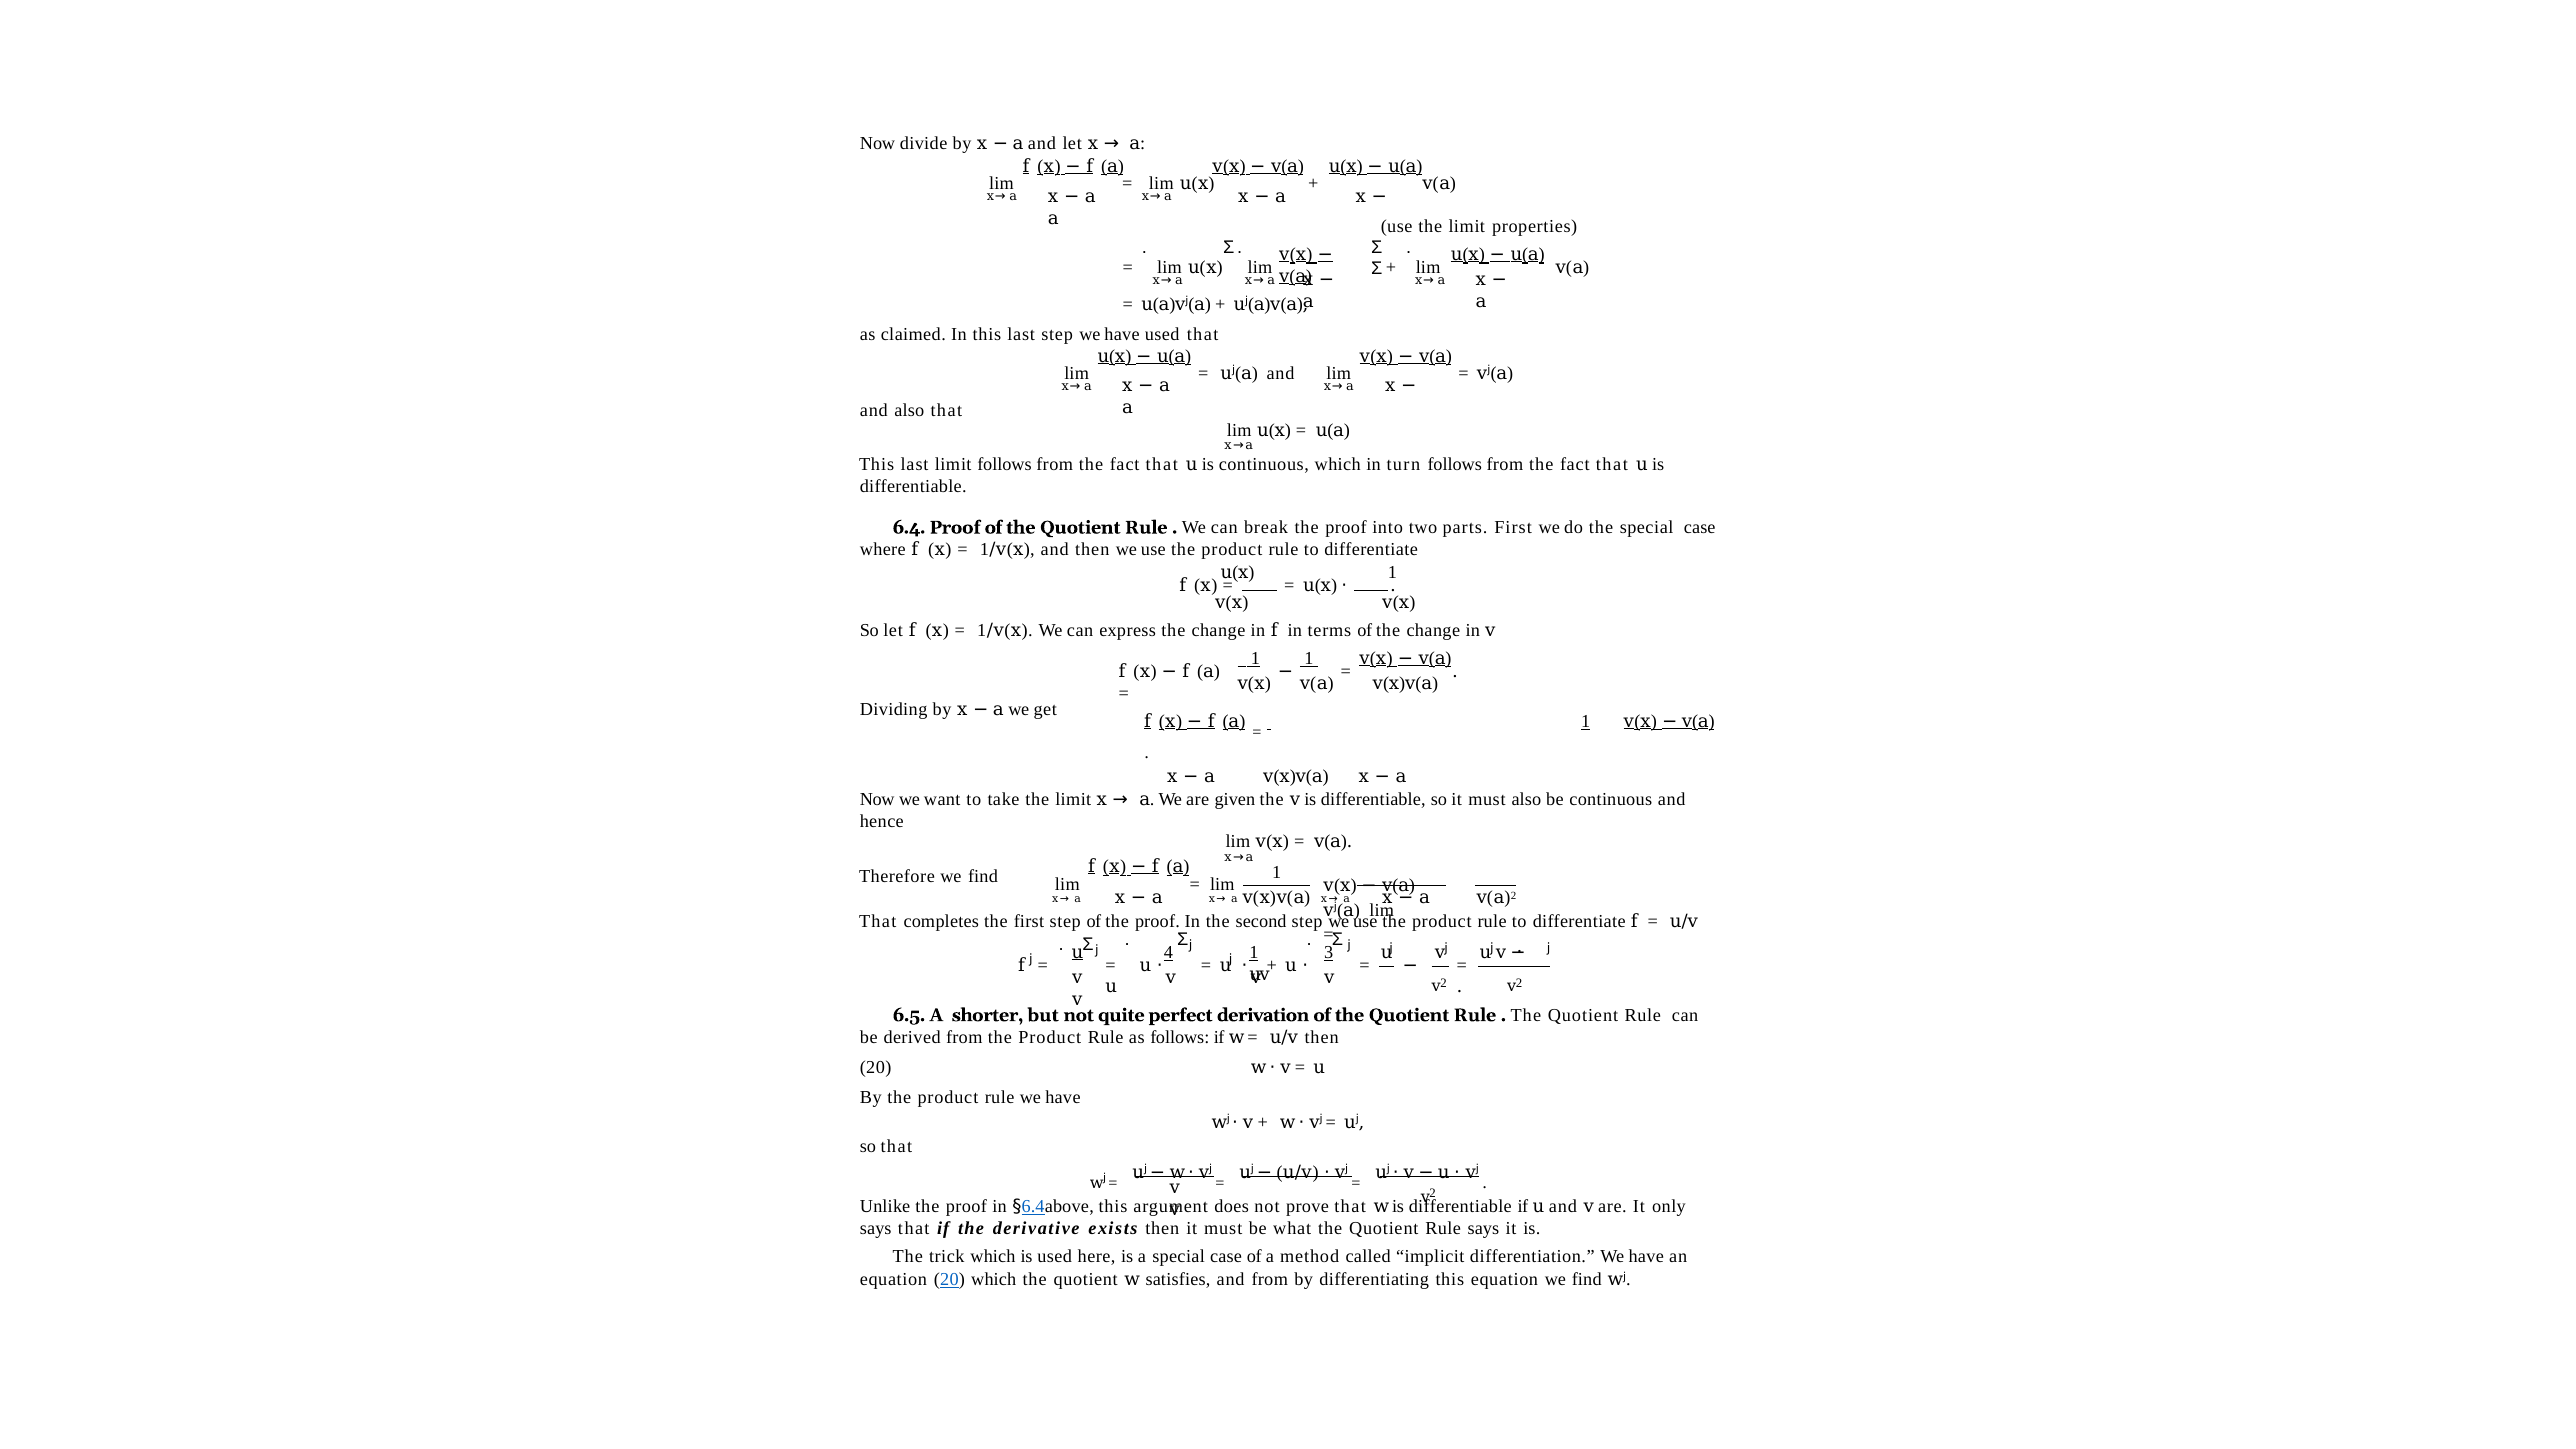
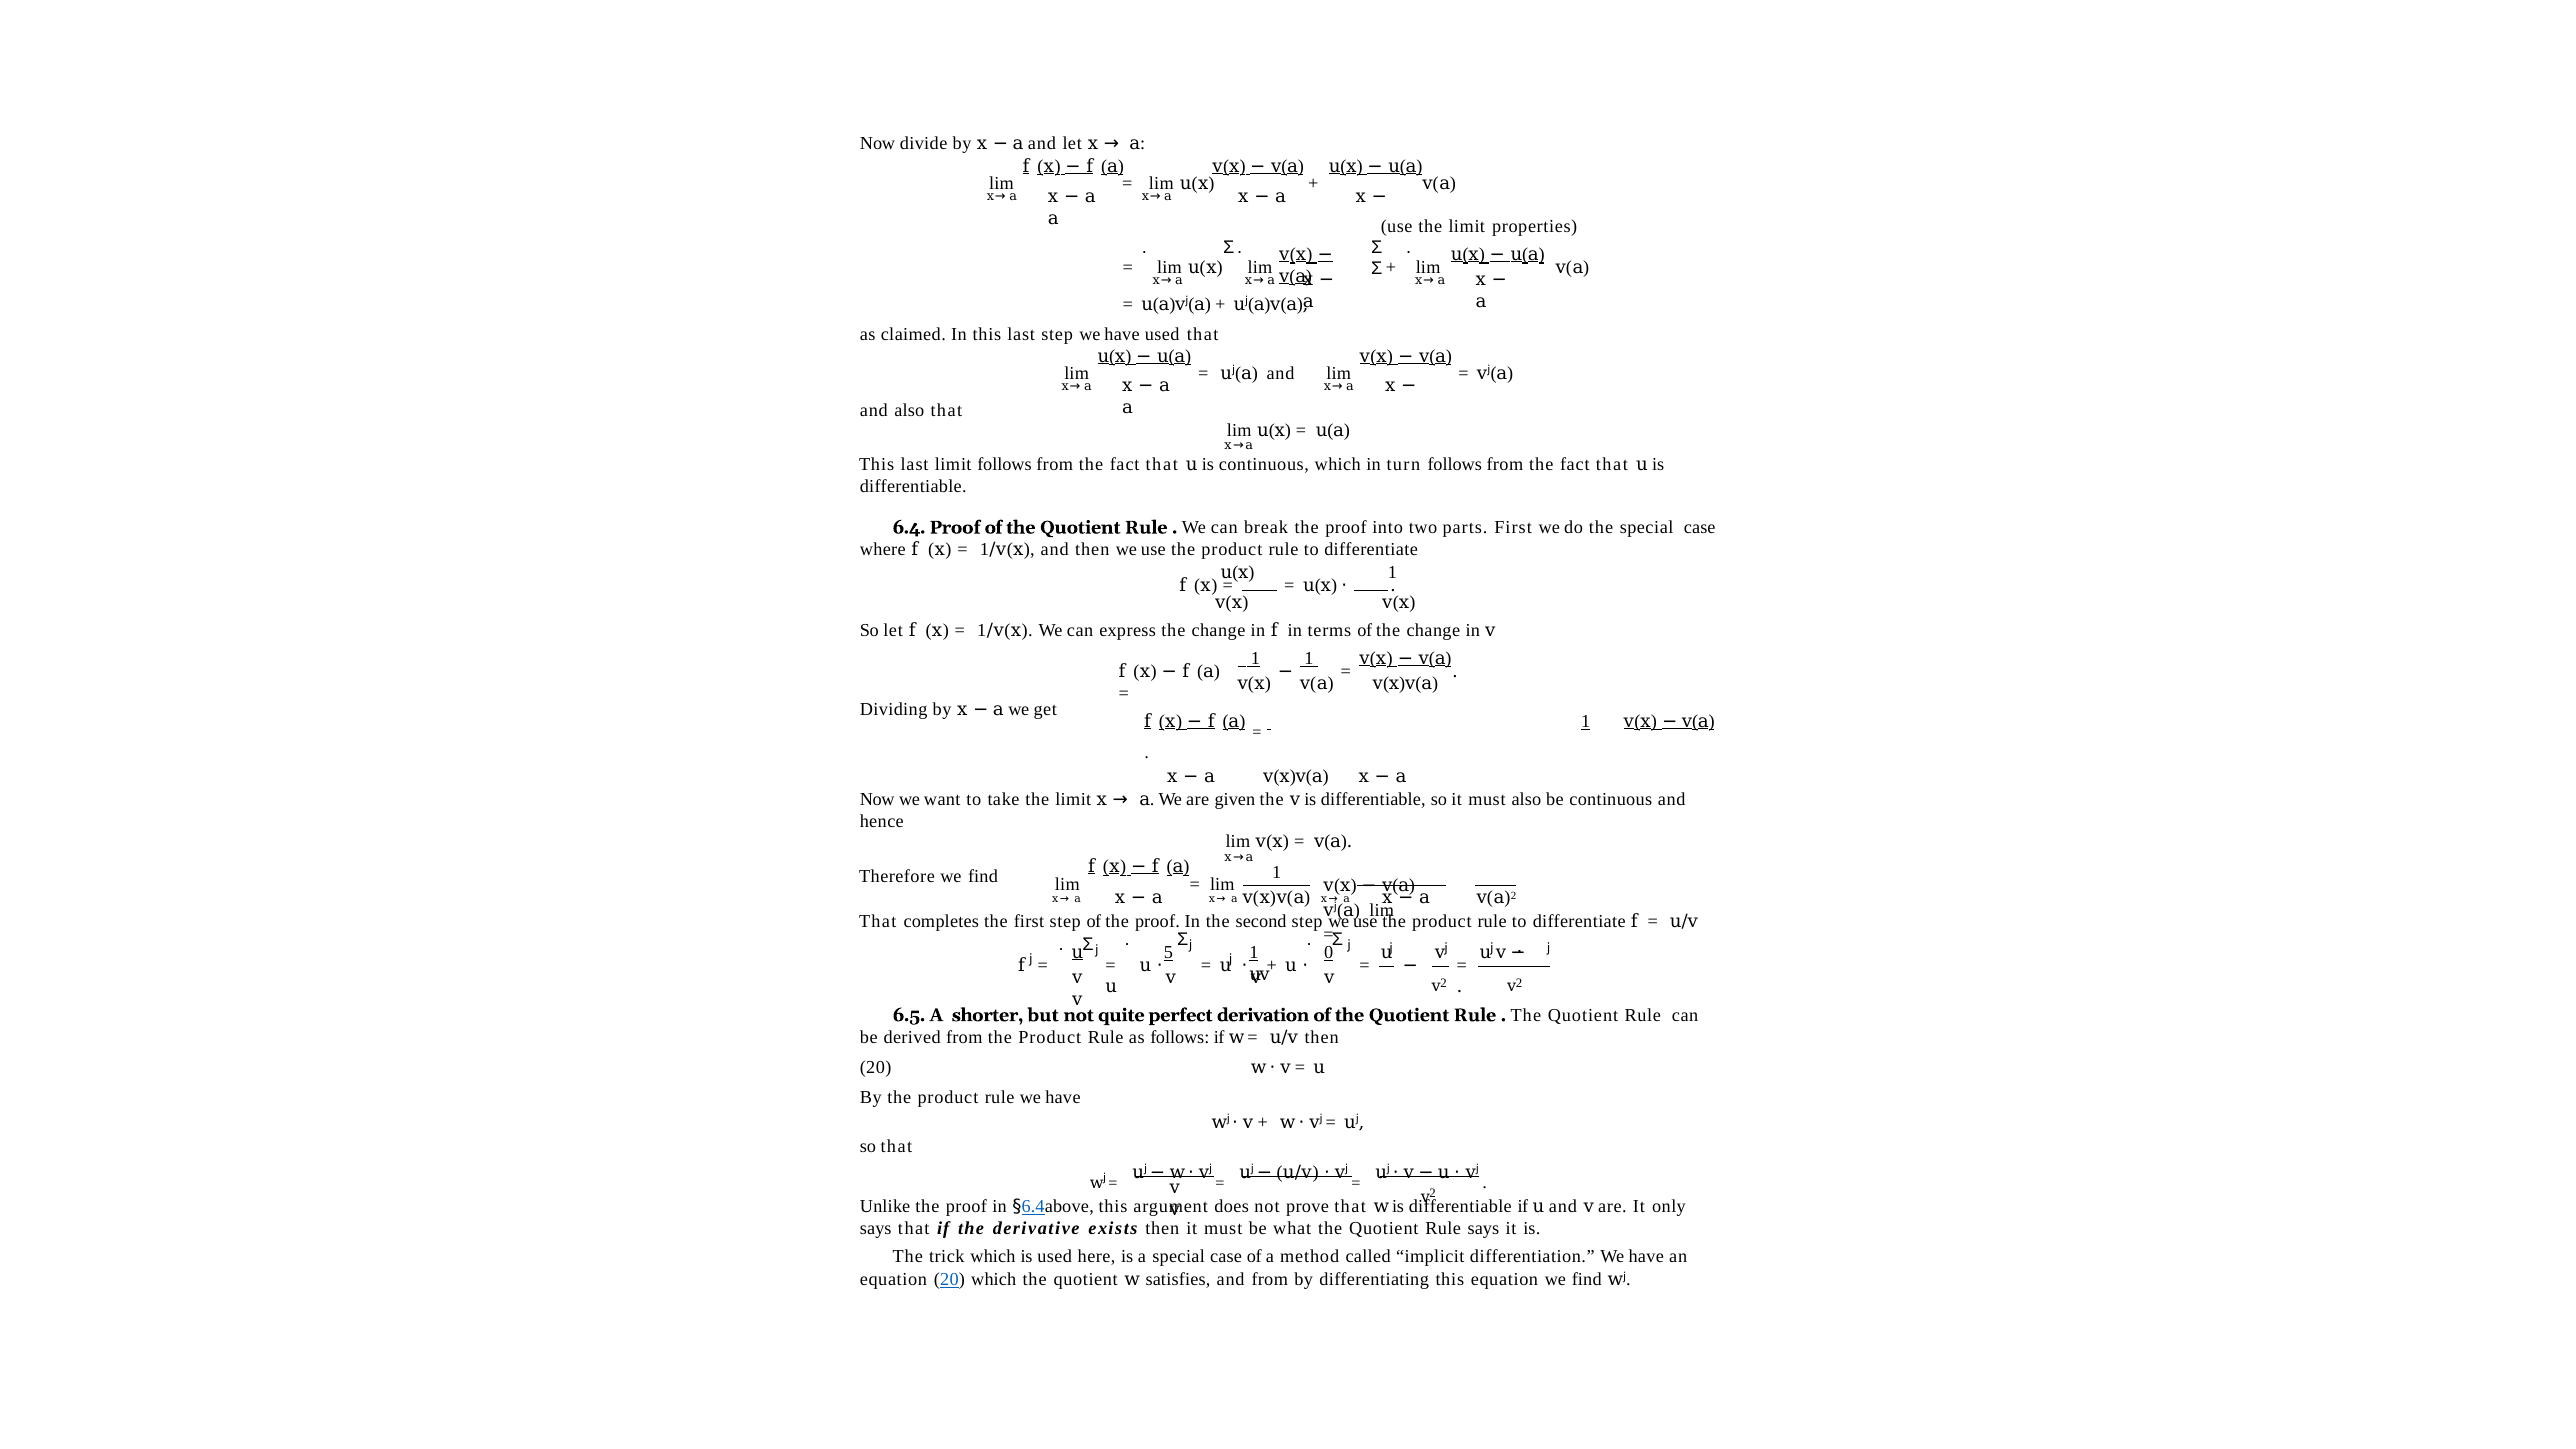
4: 4 -> 5 (1168, 953)
1 3: 3 -> 0 (1329, 953)
